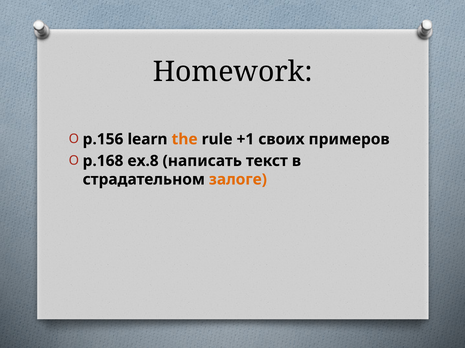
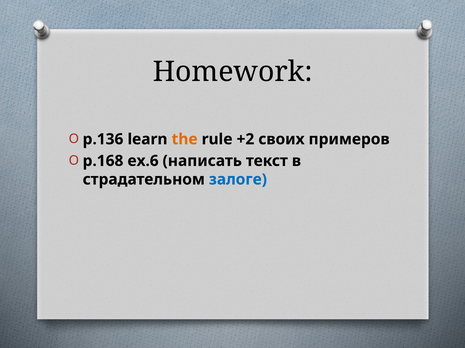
p.156: p.156 -> p.136 (103, 139)
+1: +1 -> +2 (245, 139)
ex.8: ex.8 -> ex.6 (143, 161)
залоге colour: orange -> blue (238, 180)
